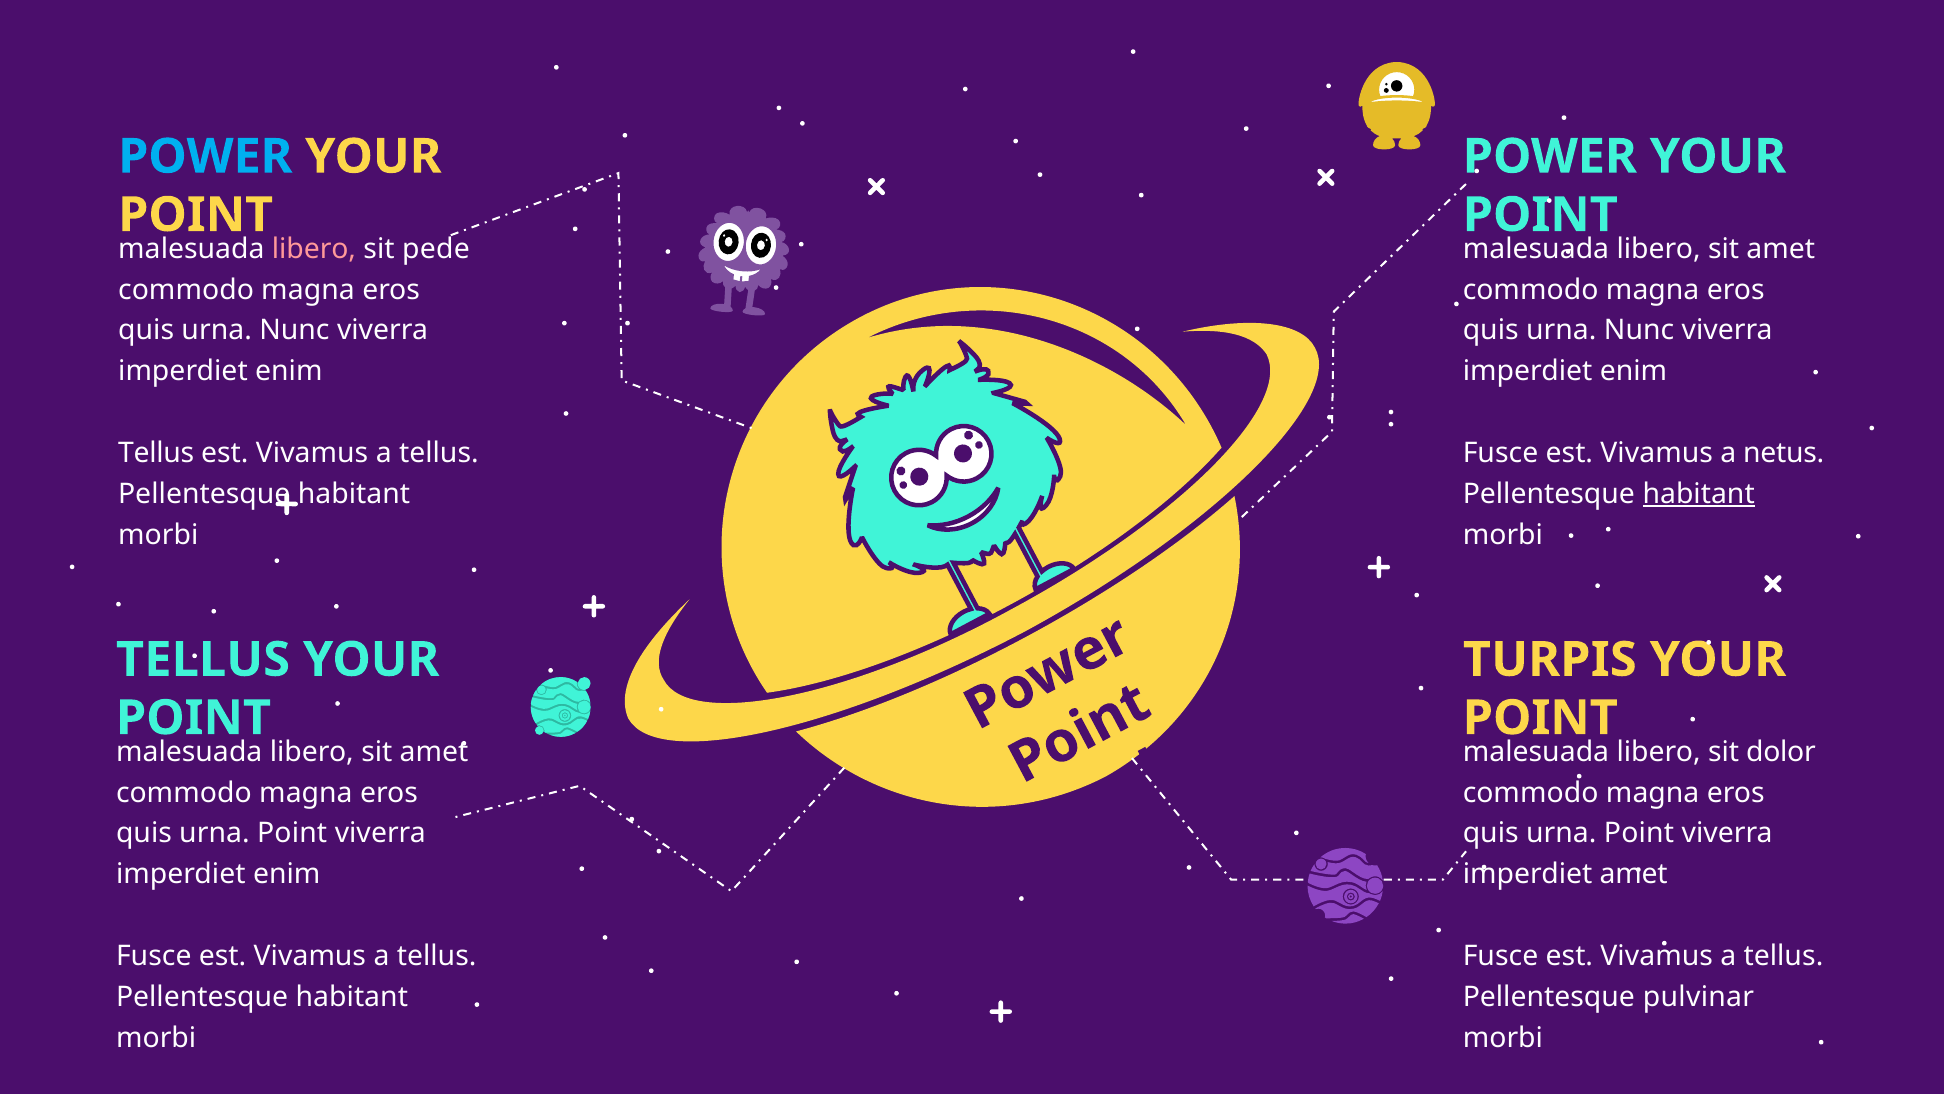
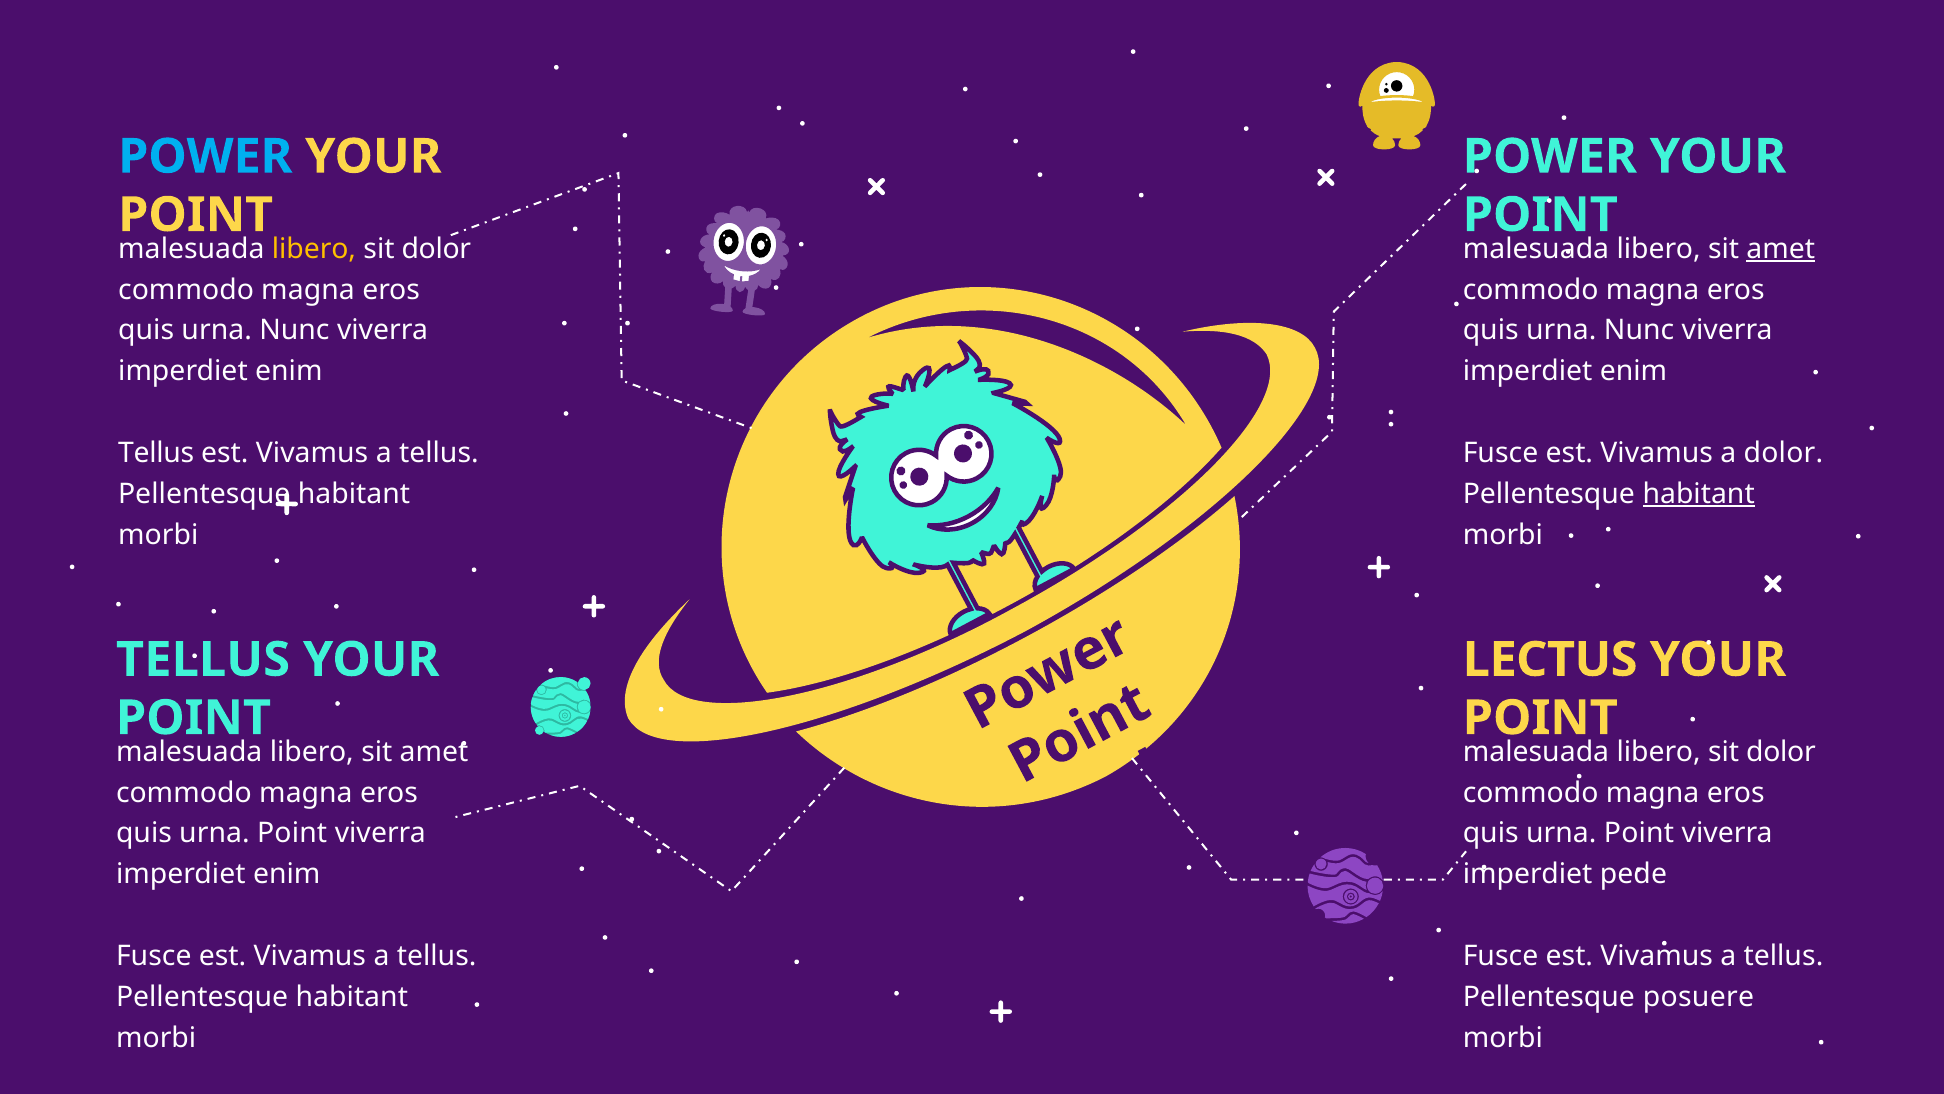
libero colour: pink -> yellow (314, 249)
pede: pede -> dolor (436, 249)
amet underline: none -> present (1781, 249)
a netus: netus -> dolor (1783, 453)
TURPIS: TURPIS -> LECTUS (1550, 659)
imperdiet amet: amet -> pede (1633, 874)
pulvinar: pulvinar -> posuere (1699, 996)
